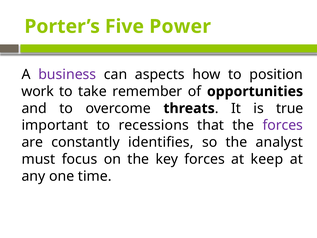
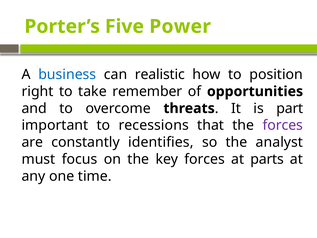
business colour: purple -> blue (67, 74)
aspects: aspects -> realistic (160, 74)
work: work -> right (38, 91)
true: true -> part (290, 108)
keep: keep -> parts (267, 159)
